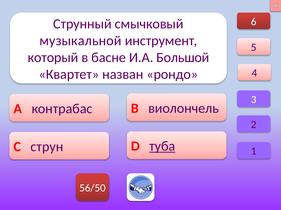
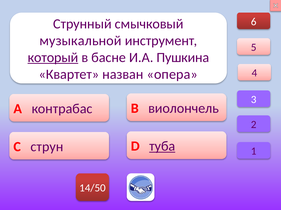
который underline: none -> present (53, 58)
Большой: Большой -> Пушкина (183, 58)
рондо: рондо -> опера (172, 74)
56/50: 56/50 -> 14/50 (92, 189)
